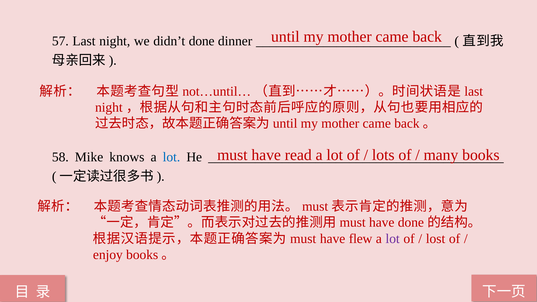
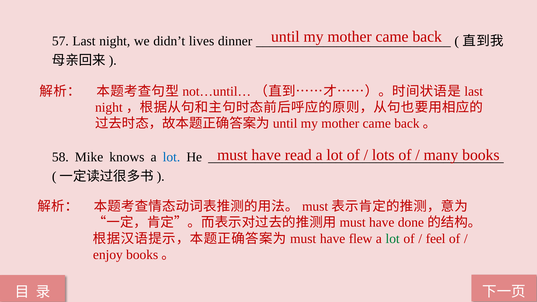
didn’t done: done -> lives (202, 41)
lot colour: purple -> green (393, 239)
lost: lost -> feel (436, 239)
